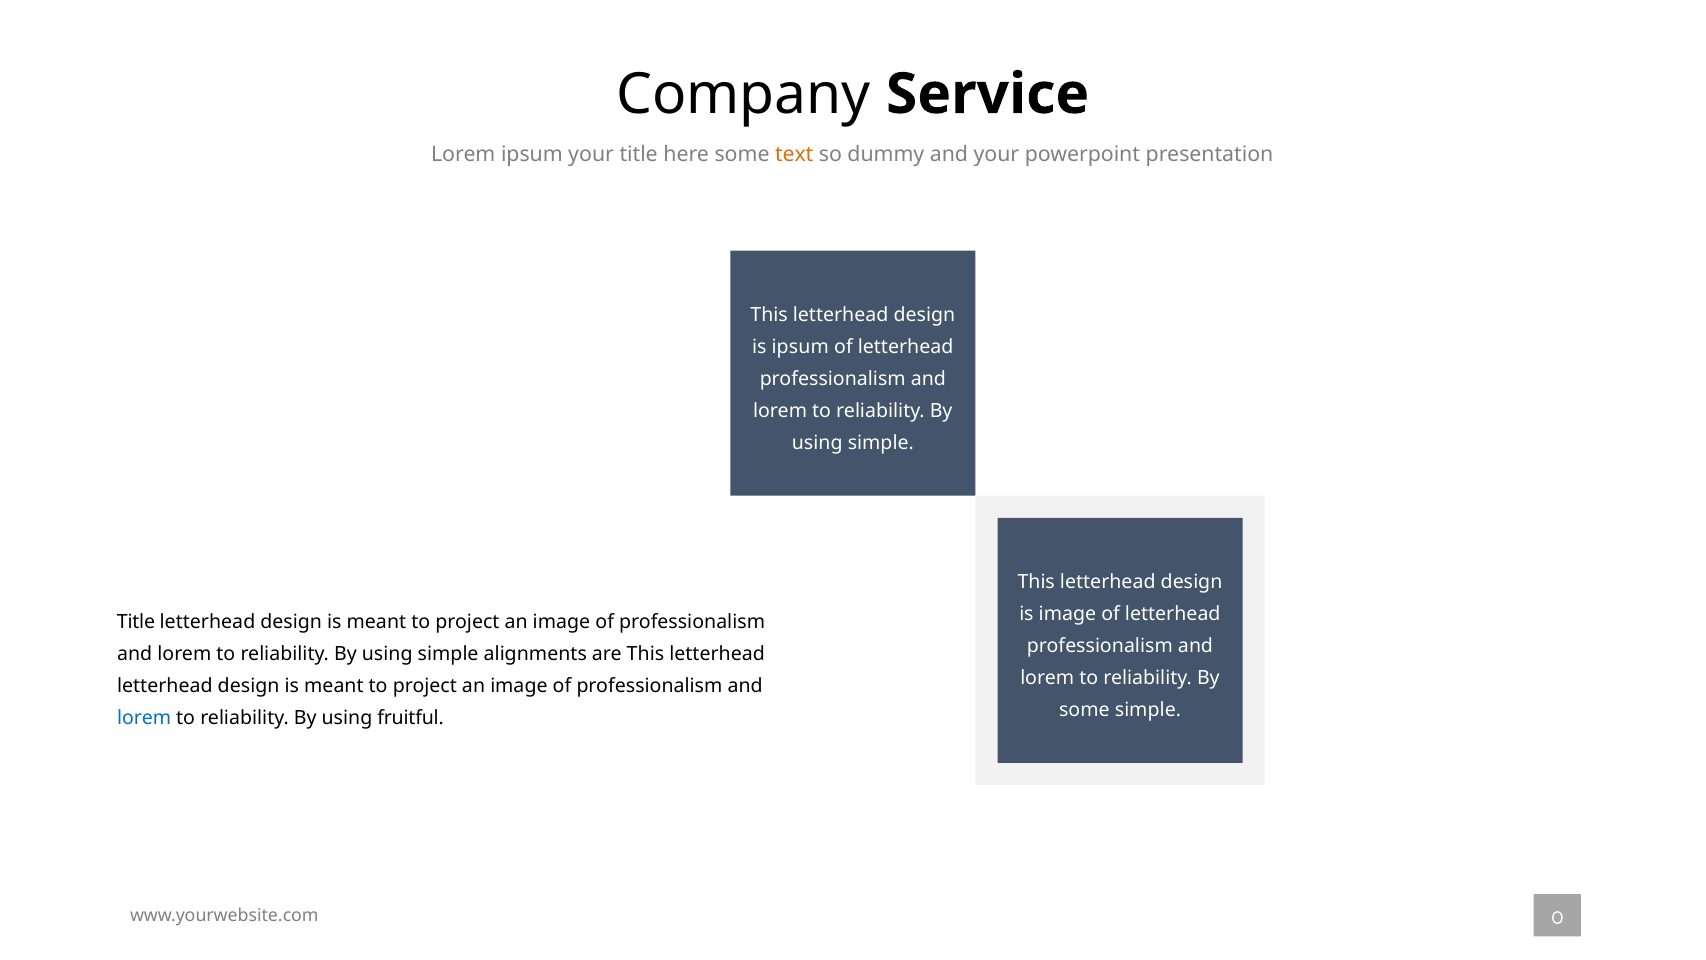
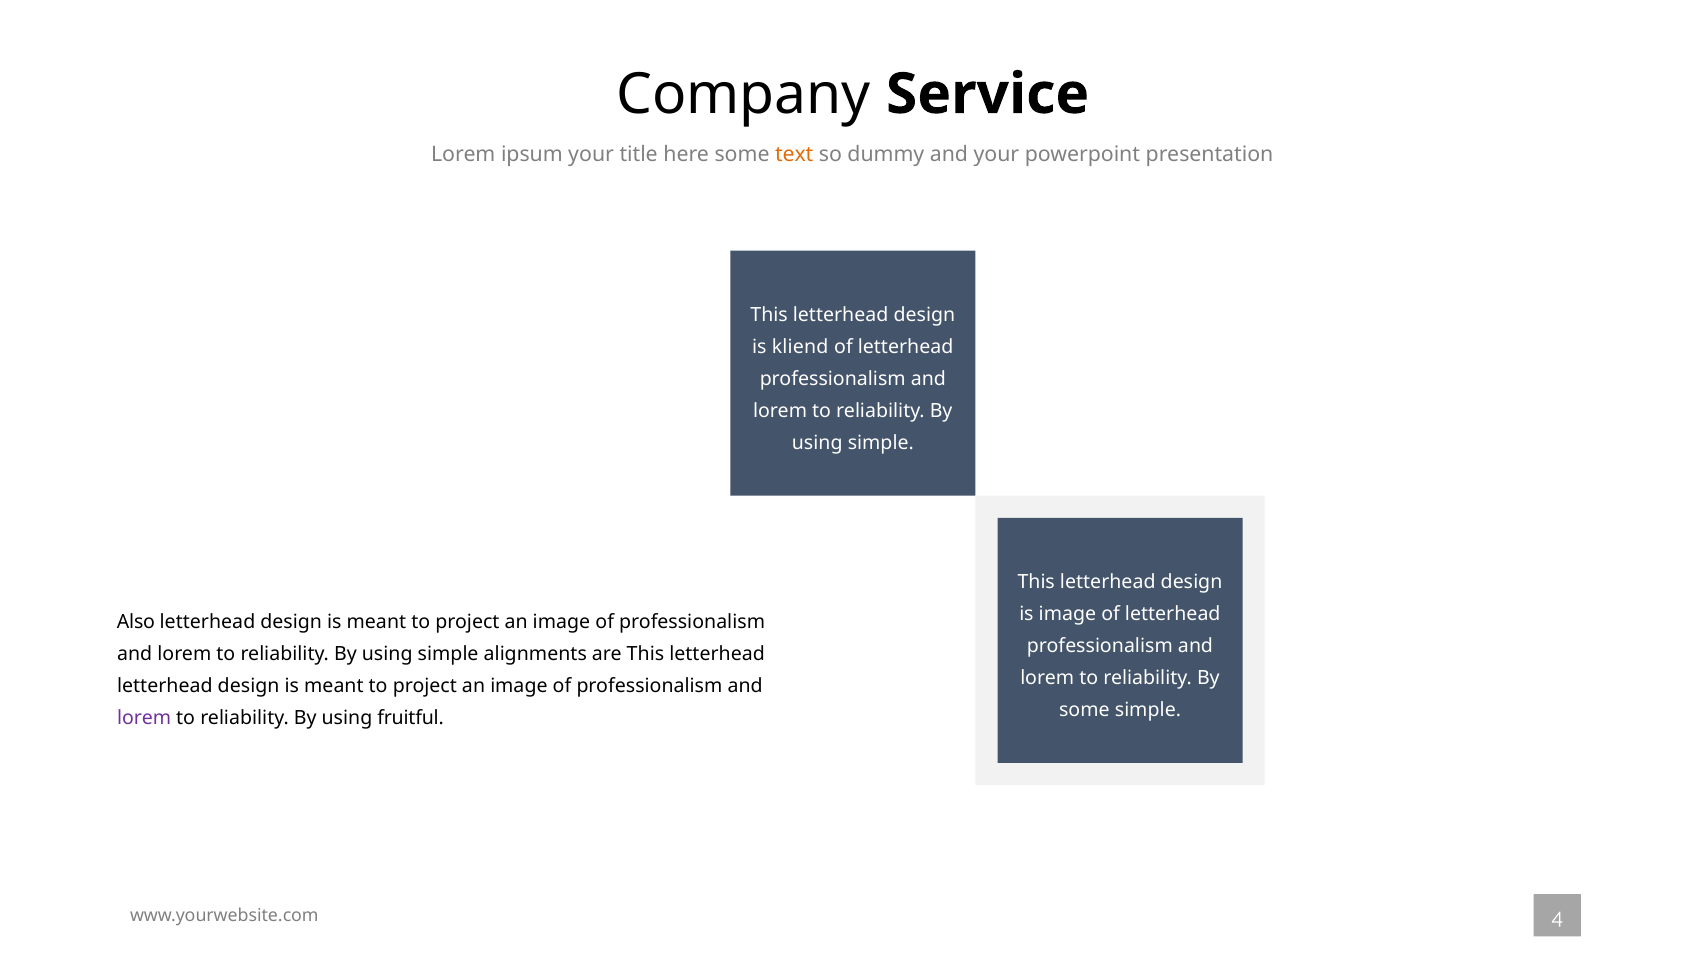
is ipsum: ipsum -> kliend (800, 347)
Title: Title -> Also (136, 622)
lorem colour: blue -> purple (144, 718)
0: 0 -> 4 (1557, 916)
